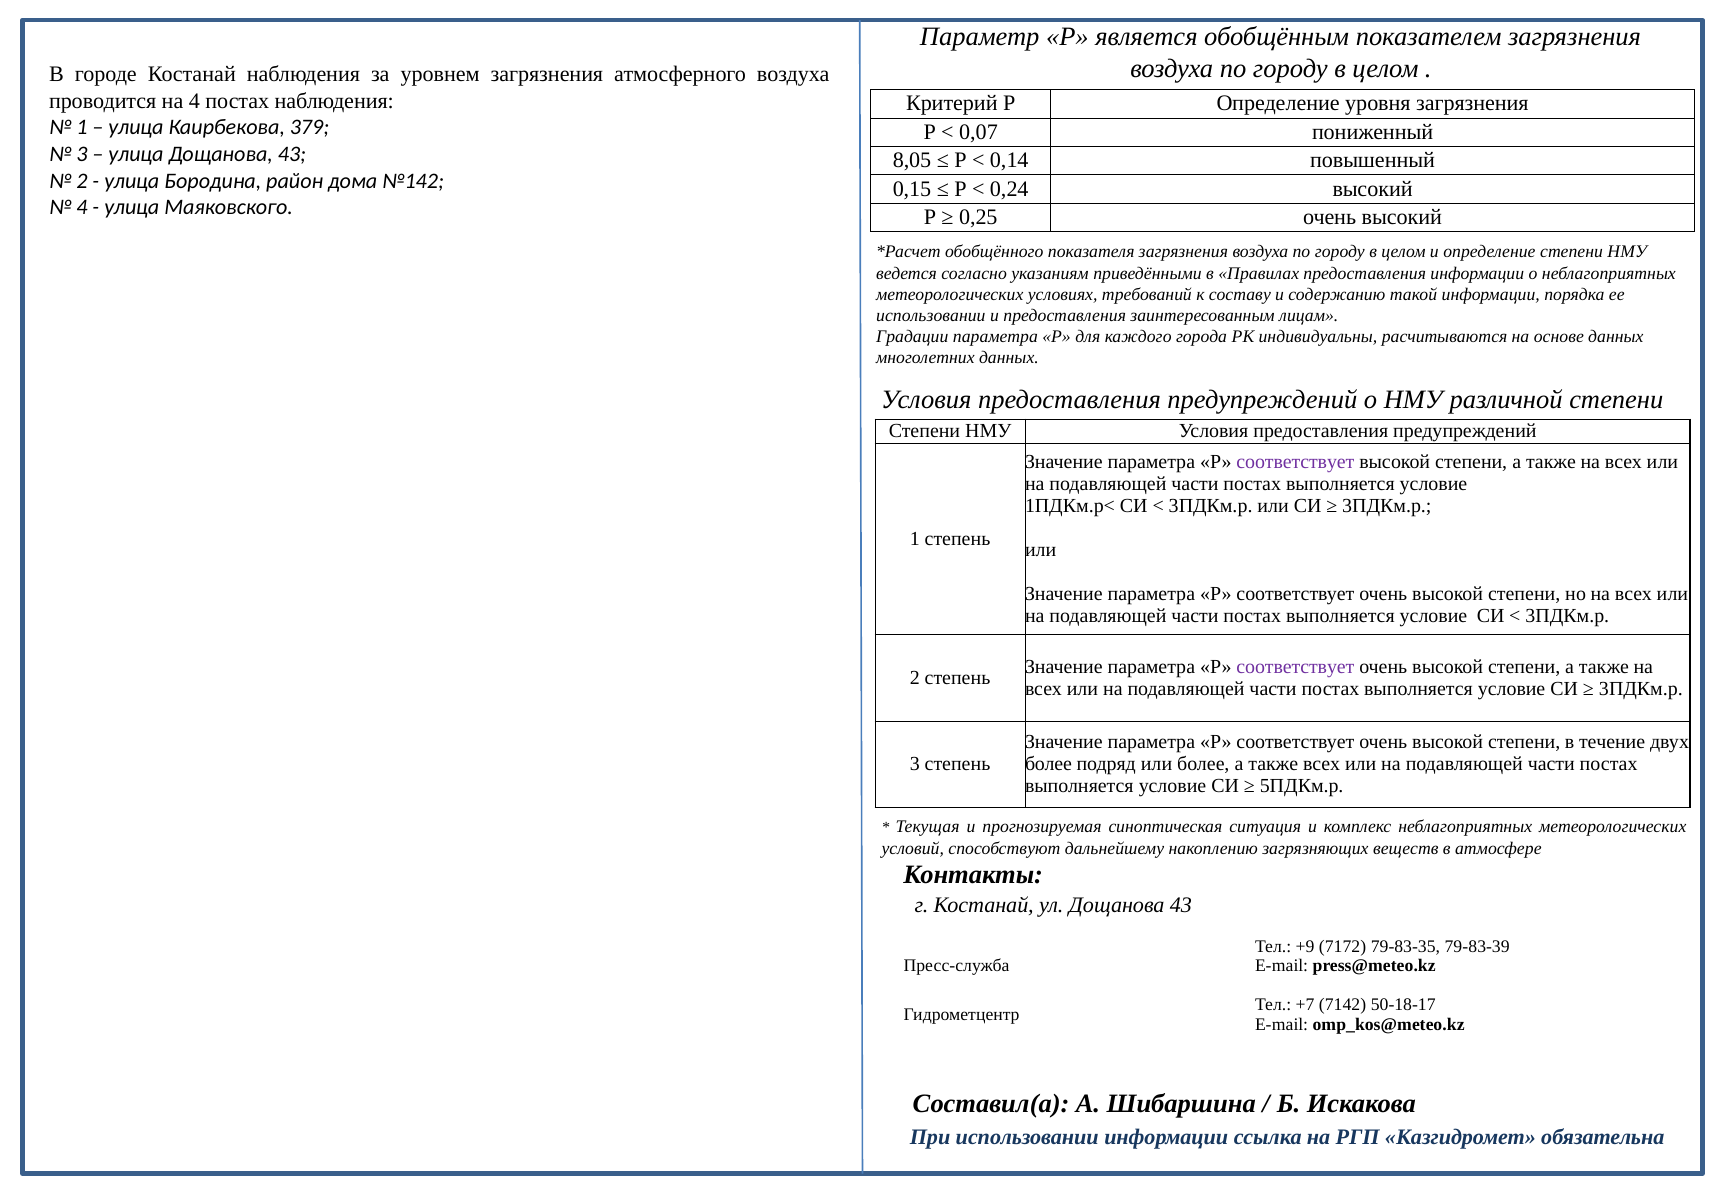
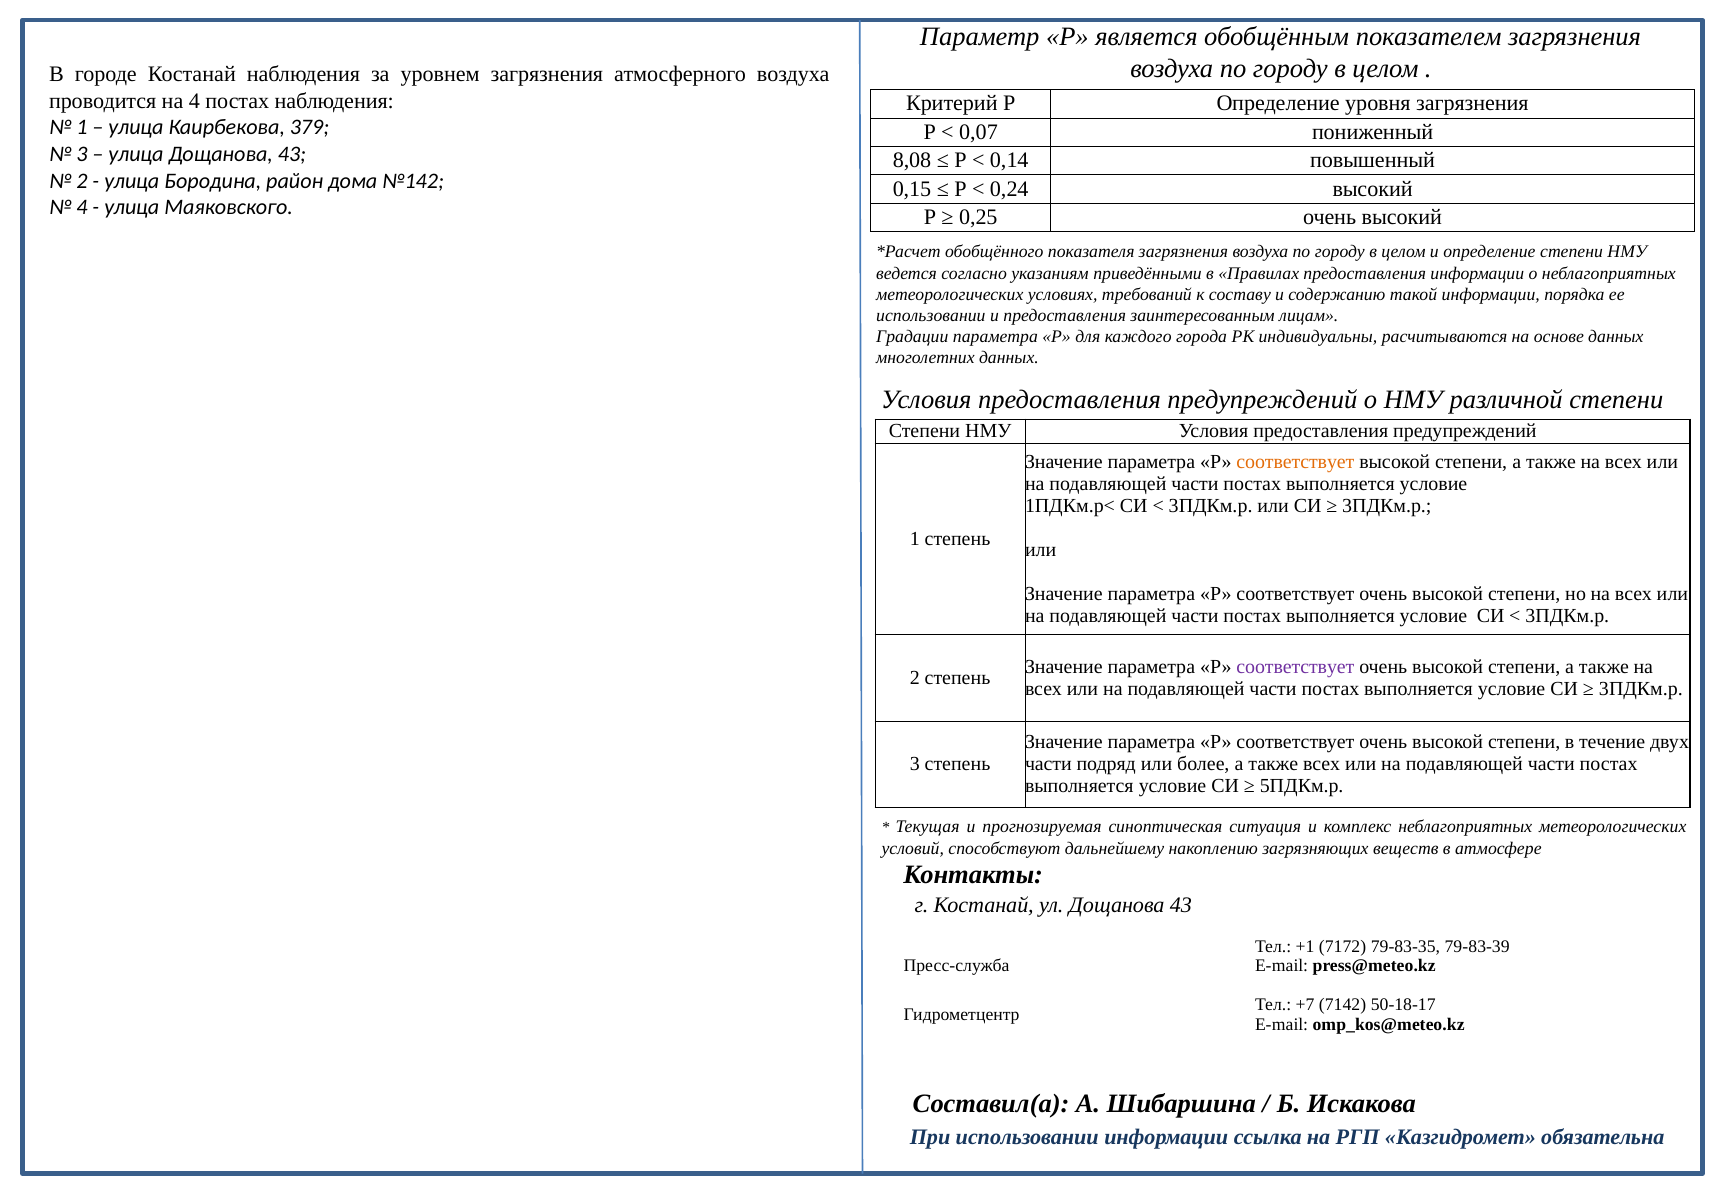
8,05: 8,05 -> 8,08 (912, 161)
соответствует colour: purple -> orange (1295, 462)
более: более -> части (1048, 764)
+9: +9 -> +1 (1305, 946)
